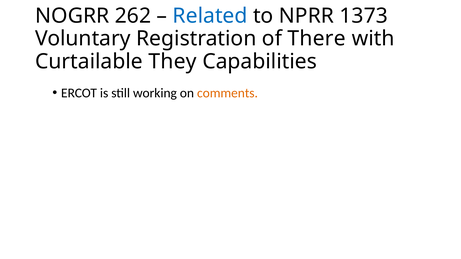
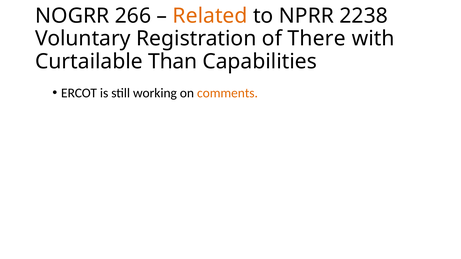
262: 262 -> 266 (133, 16)
Related colour: blue -> orange (210, 16)
1373: 1373 -> 2238 (364, 16)
They: They -> Than (173, 62)
